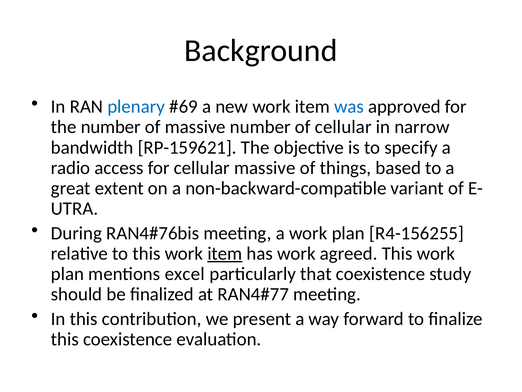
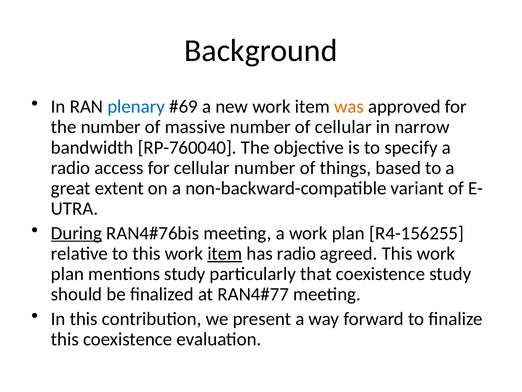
was colour: blue -> orange (349, 107)
RP-159621: RP-159621 -> RP-760040 (187, 147)
cellular massive: massive -> number (265, 168)
During underline: none -> present (76, 233)
has work: work -> radio (296, 253)
mentions excel: excel -> study (185, 274)
